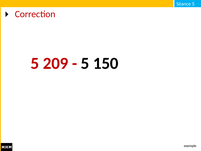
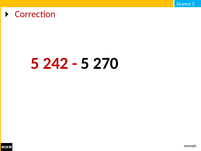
209: 209 -> 242 (56, 63)
150: 150 -> 270 (106, 63)
